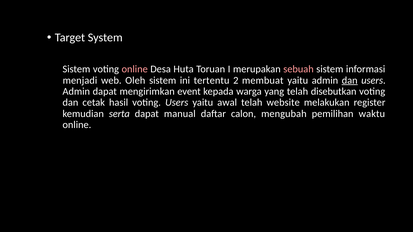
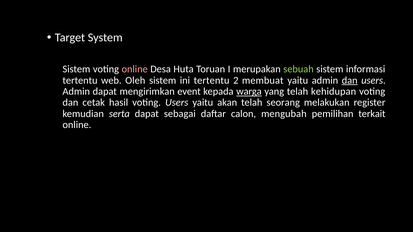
sebuah colour: pink -> light green (299, 69)
menjadi: menjadi -> tertentu (80, 80)
warga underline: none -> present (249, 92)
disebutkan: disebutkan -> kehidupan (334, 92)
awal: awal -> akan (227, 103)
website: website -> seorang (283, 103)
manual: manual -> sebagai (180, 114)
waktu: waktu -> terkait (372, 114)
